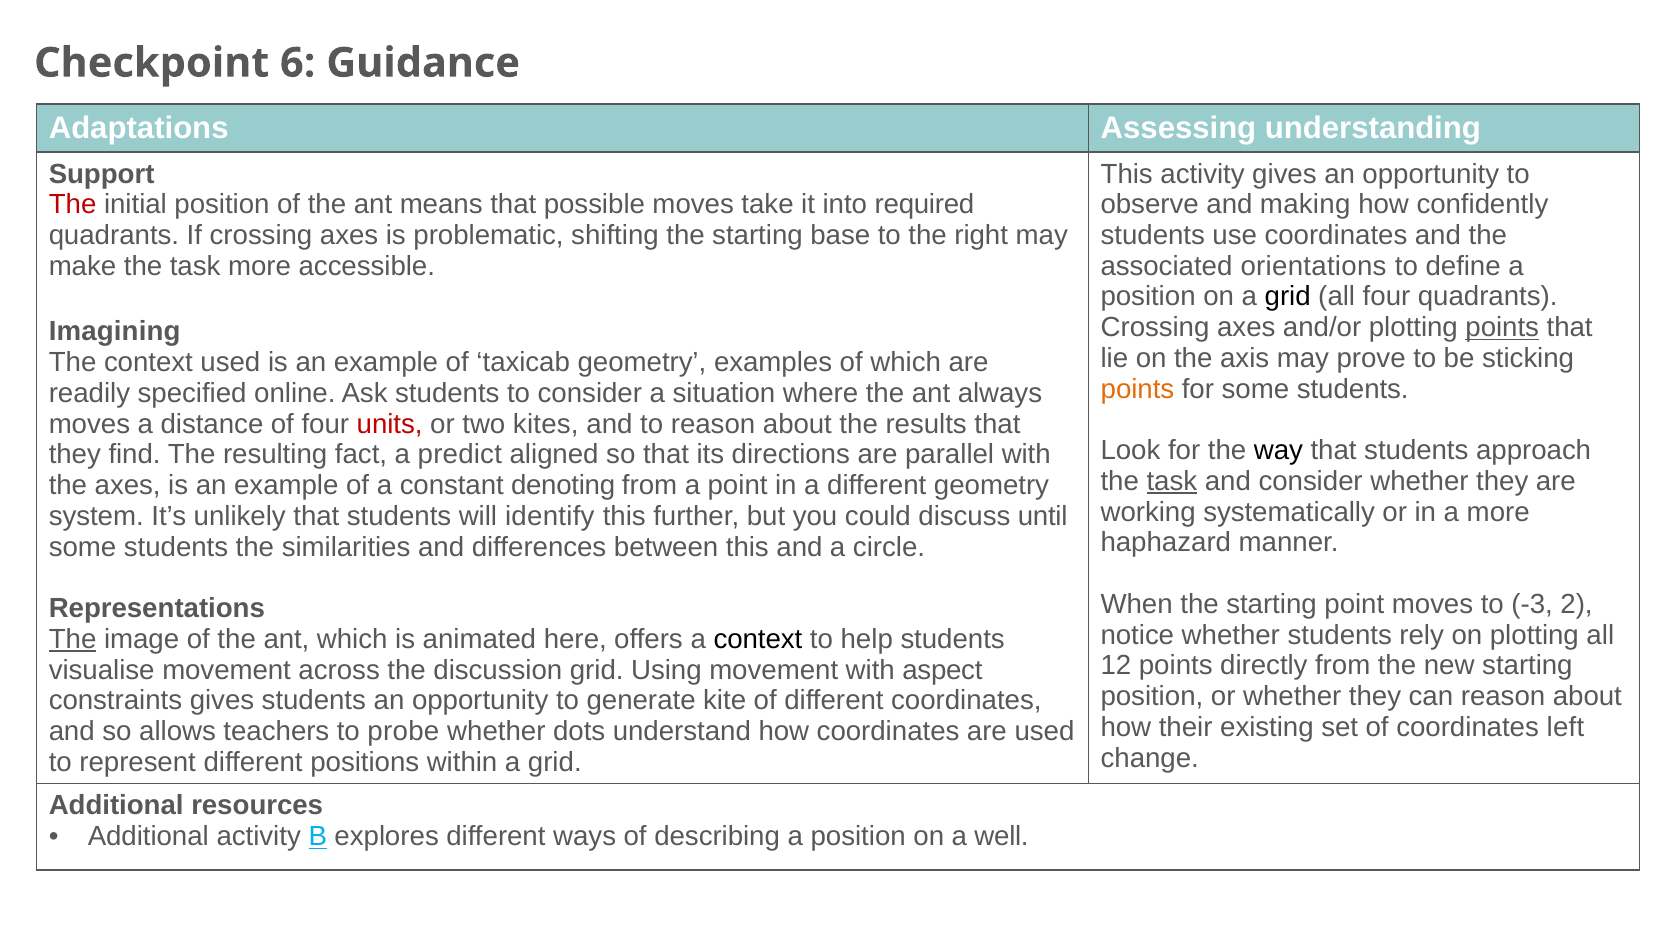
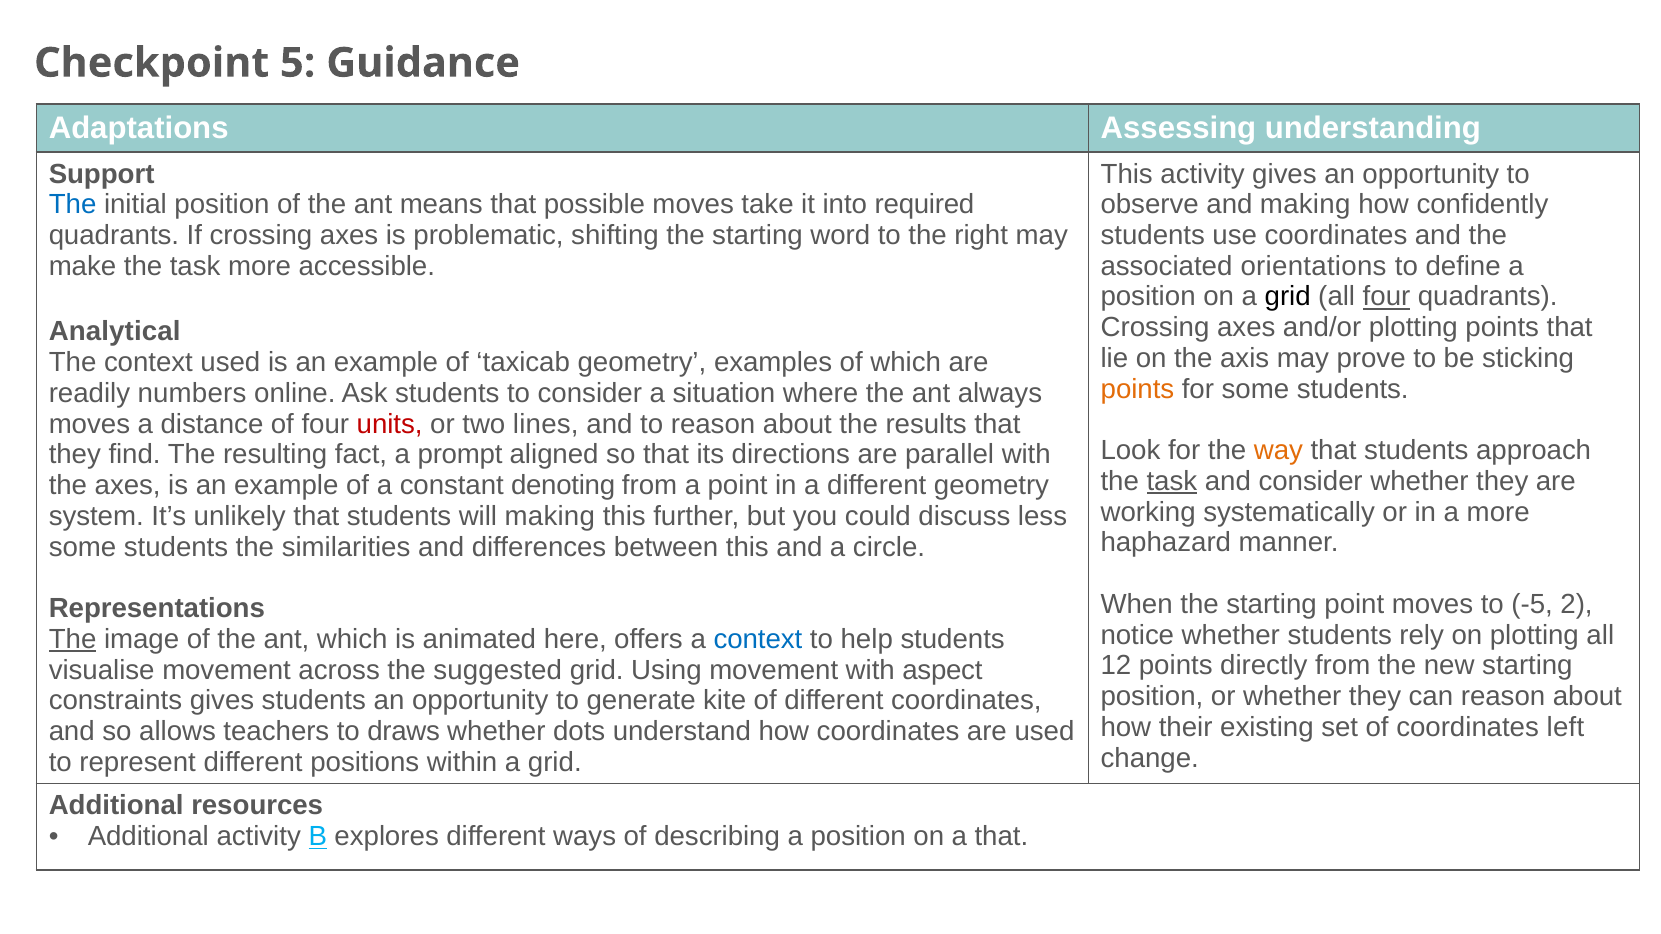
6: 6 -> 5 (298, 63)
The colour: red -> blue (73, 205)
base: base -> word (840, 235)
four underline: none -> present (1387, 297)
points underline: present -> none (1502, 328)
Imagining: Imagining -> Analytical (115, 332)
specified: specified -> numbers (192, 393)
kites: kites -> lines (546, 424)
way colour: black -> orange (1278, 451)
predict: predict -> prompt (460, 455)
will identify: identify -> making (550, 516)
until: until -> less (1043, 516)
-3: -3 -> -5 (1532, 604)
context colour: black -> blue (758, 639)
discussion: discussion -> suggested (498, 670)
probe: probe -> draws (404, 732)
a well: well -> that (1001, 836)
